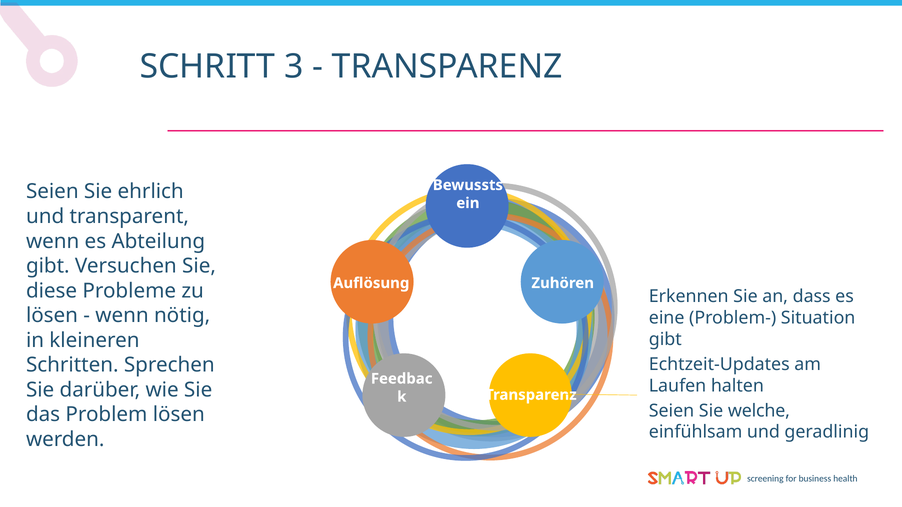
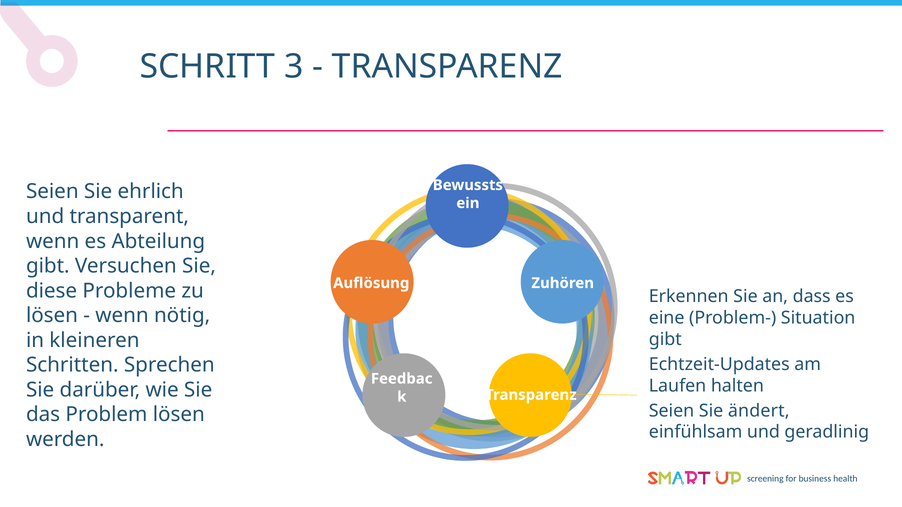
welche: welche -> ändert (759, 411)
